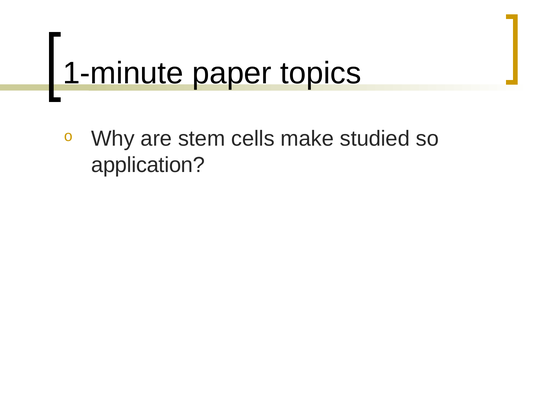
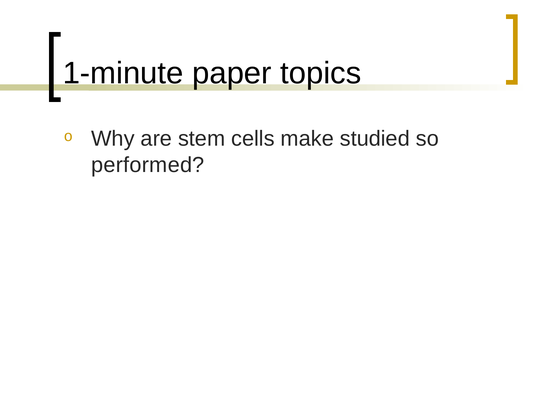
application: application -> performed (148, 165)
